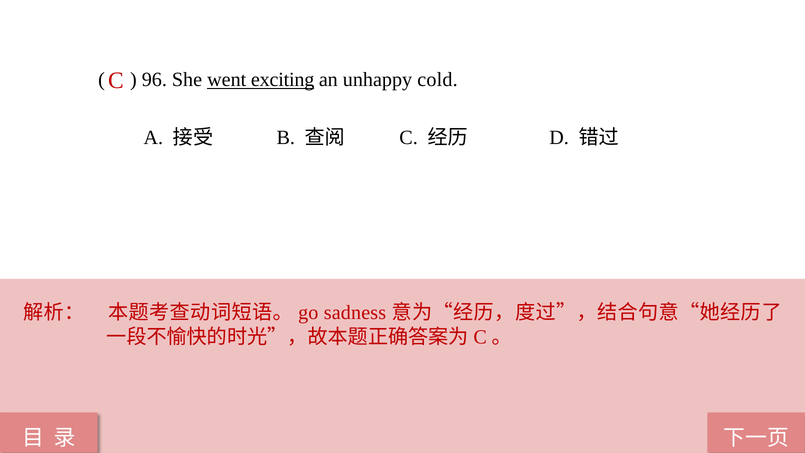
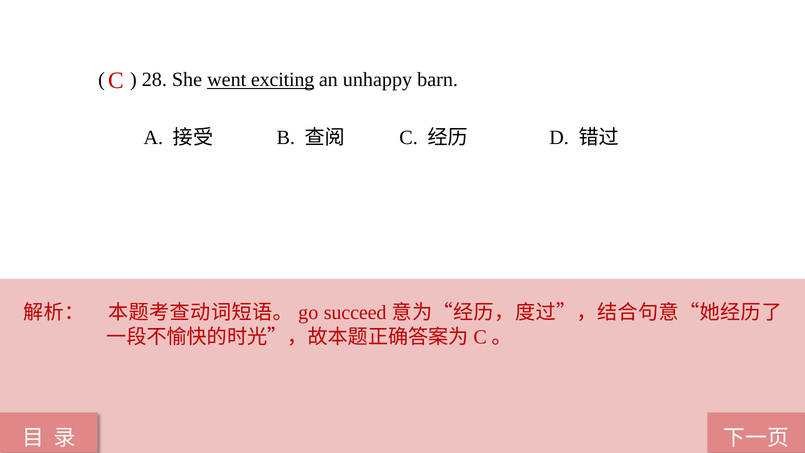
96: 96 -> 28 (154, 80)
cold: cold -> barn (438, 80)
sadness: sadness -> succeed (355, 313)
